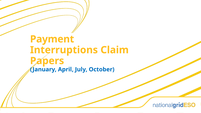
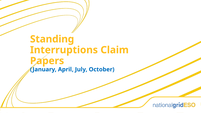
Payment: Payment -> Standing (52, 39)
